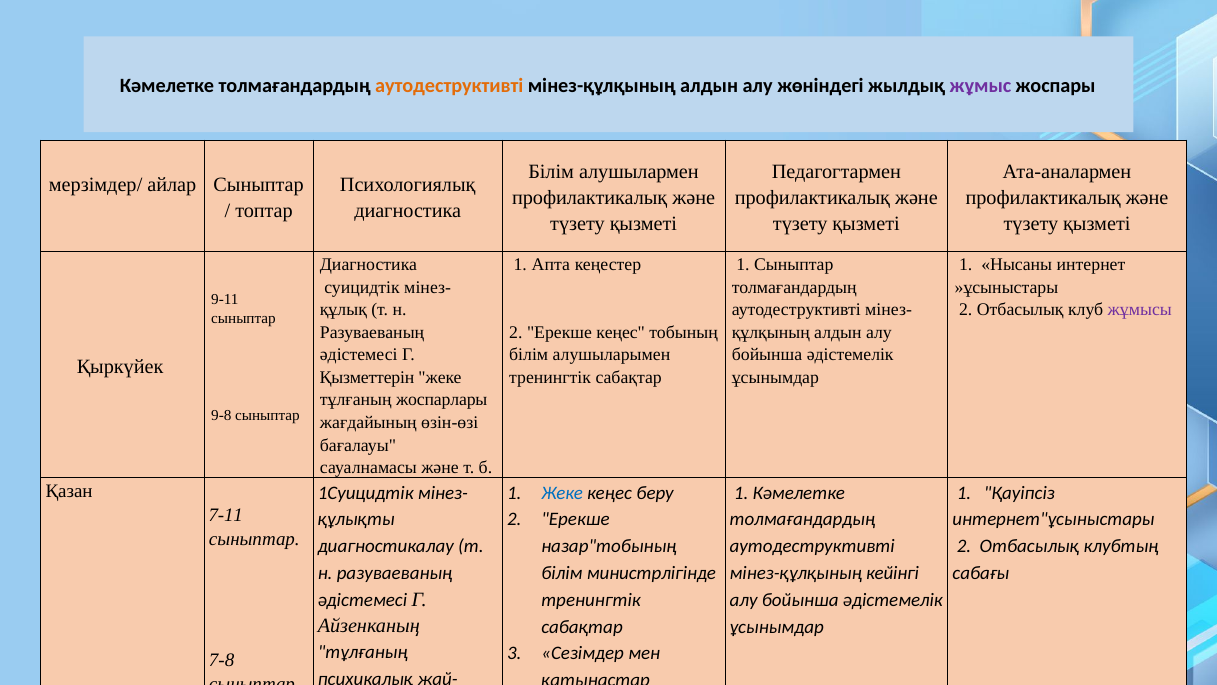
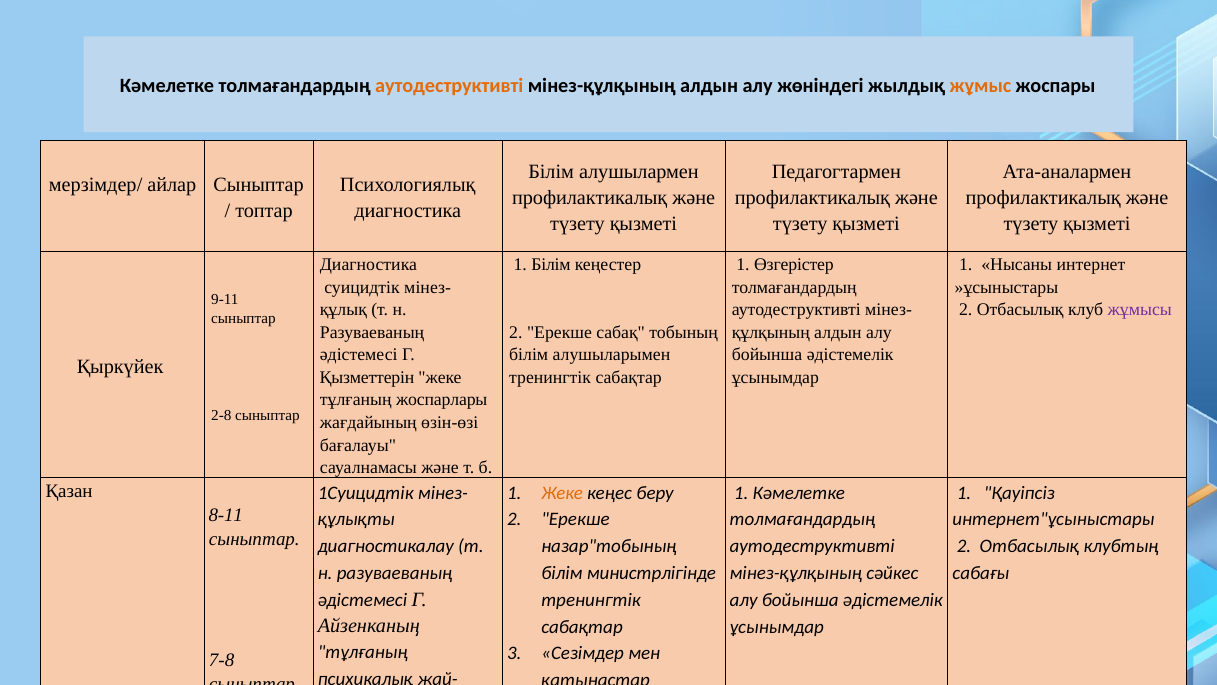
жұмыс colour: purple -> orange (980, 86)
1 Апта: Апта -> Білім (551, 265)
1 Сыныптар: Сыныптар -> Өзгерістер (794, 265)
Ерекше кеңес: кеңес -> сабақ (621, 332)
9-8: 9-8 -> 2-8 (221, 416)
Жеке colour: blue -> orange (562, 492)
7-11: 7-11 -> 8-11 (226, 515)
кейінгі: кейінгі -> сәйкес (892, 573)
